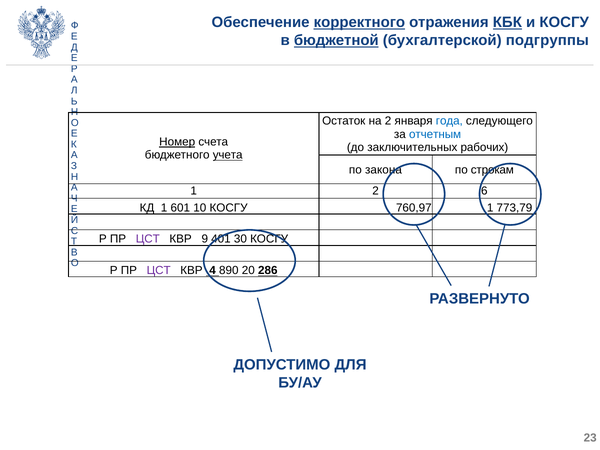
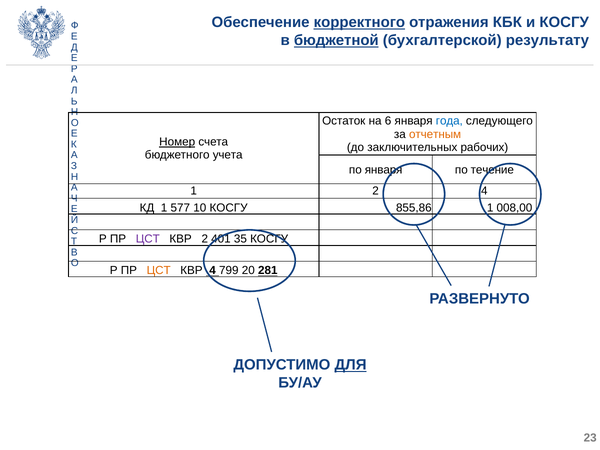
КБК underline: present -> none (507, 22)
подгруппы: подгруппы -> результату (547, 40)
на 2: 2 -> 6 (388, 121)
отчетным colour: blue -> orange (435, 134)
учета underline: present -> none (228, 155)
по закона: закона -> января (384, 170)
строкам: строкам -> течение (492, 170)
2 6: 6 -> 4 (484, 191)
601: 601 -> 577 (180, 208)
760,97: 760,97 -> 855,86 (414, 208)
773,79: 773,79 -> 008,00 (514, 208)
КВР 9: 9 -> 2 (205, 239)
30: 30 -> 35 (240, 239)
ЦСТ colour: purple -> orange (159, 270)
890: 890 -> 799 (229, 270)
286: 286 -> 281 (268, 270)
ДЛЯ underline: none -> present (351, 365)
